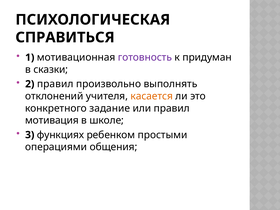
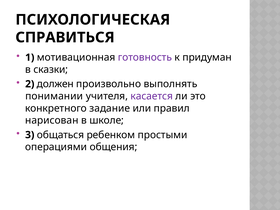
2 правил: правил -> должен (55, 84)
отклонений: отклонений -> понимании (54, 96)
касается colour: orange -> purple (152, 96)
мотивация: мотивация -> нарисован (52, 120)
функциях: функциях -> общаться (61, 135)
